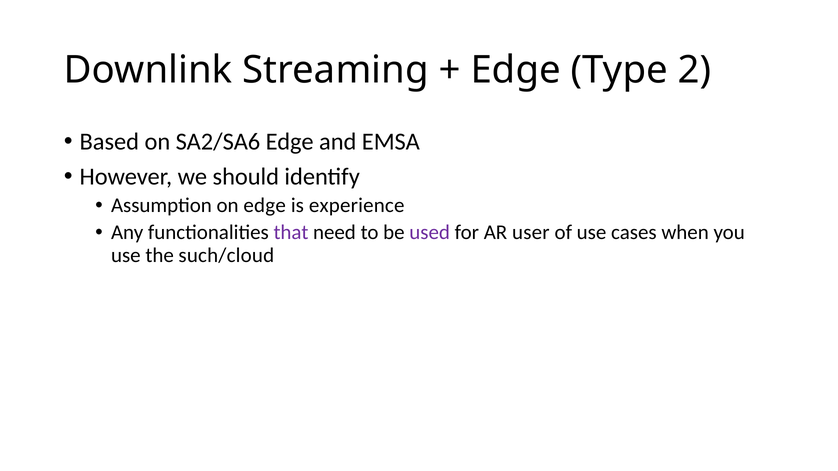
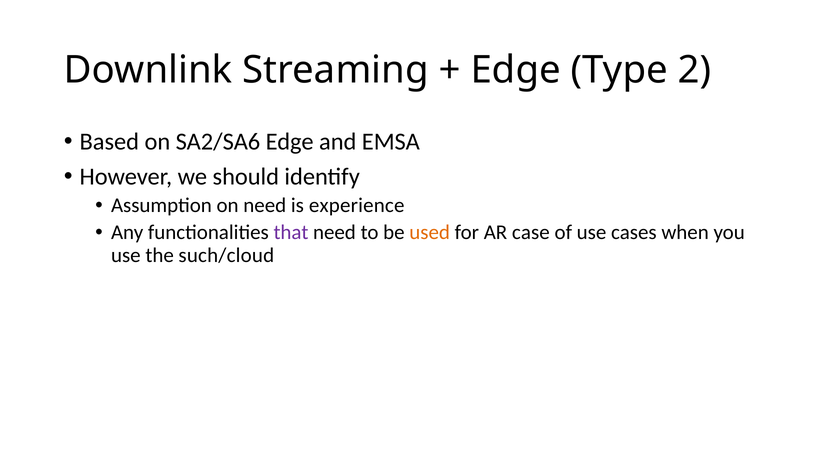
on edge: edge -> need (265, 206)
used colour: purple -> orange (430, 233)
user: user -> case (531, 233)
